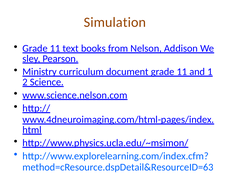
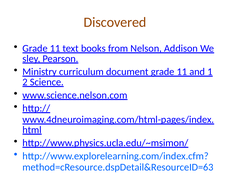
Simulation: Simulation -> Discovered (115, 22)
